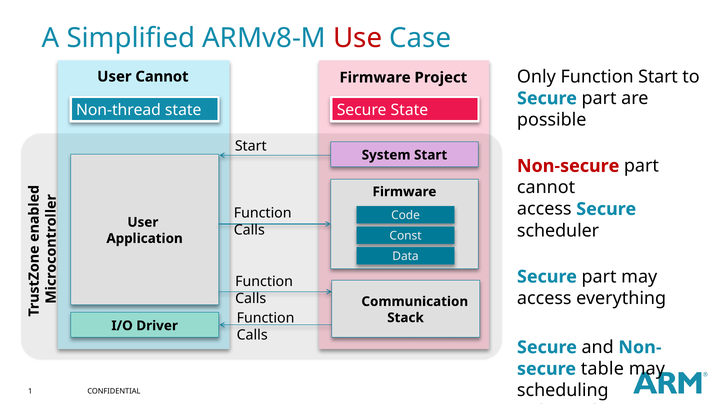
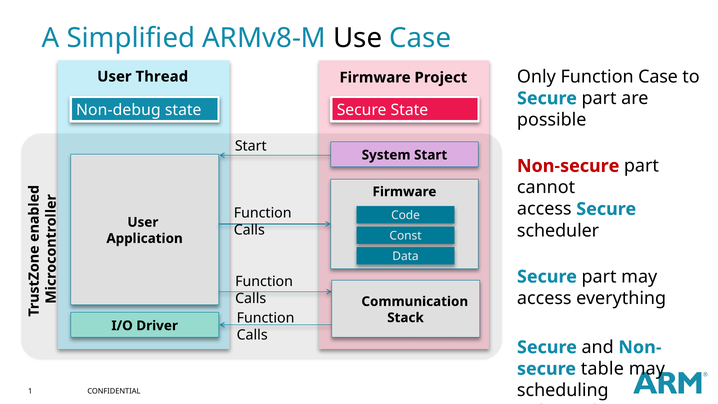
Use colour: red -> black (358, 38)
Function Start: Start -> Case (658, 77)
User Cannot: Cannot -> Thread (162, 77)
Non-thread: Non-thread -> Non-debug (118, 110)
